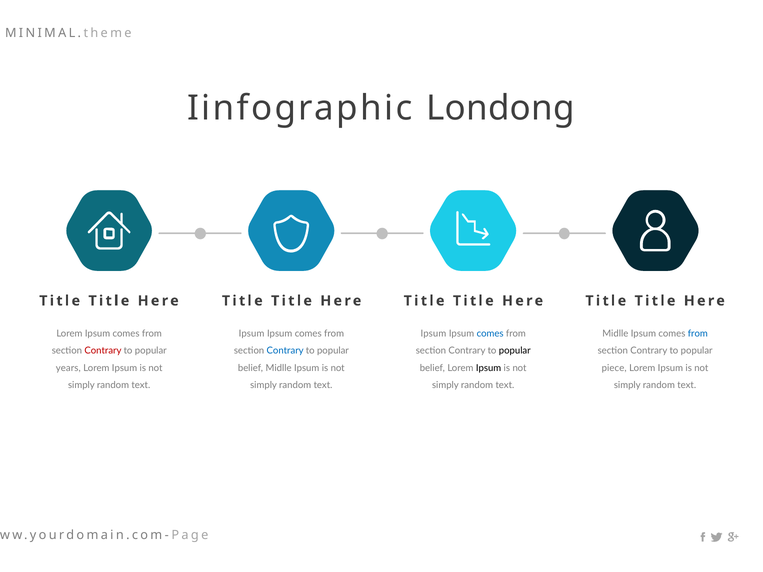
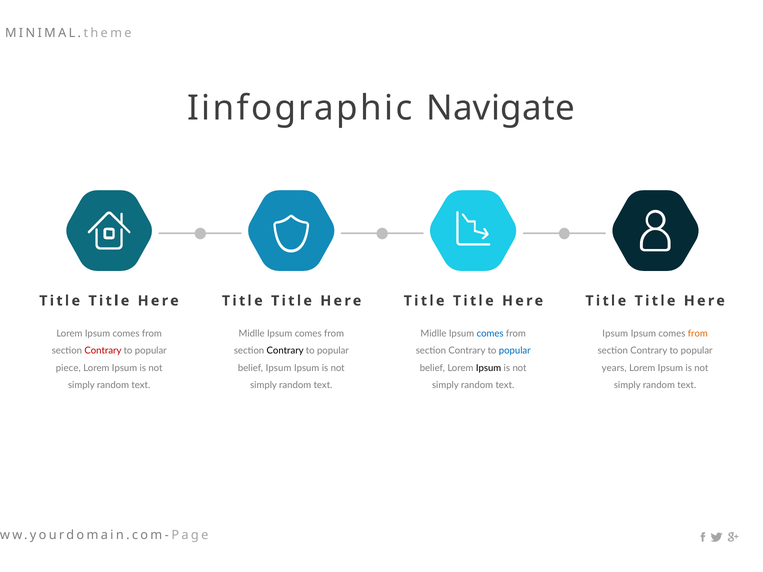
Londong: Londong -> Navigate (500, 108)
Ipsum: Ipsum -> Midlle (252, 334)
Ipsum: Ipsum -> Midlle (433, 334)
Midlle: Midlle -> Ipsum (615, 334)
from colour: blue -> orange (698, 334)
Contrary colour: blue -> black (285, 351)
popular colour: black -> blue (515, 351)
years: years -> piece (68, 368)
belief Midlle: Midlle -> Ipsum (278, 368)
piece: piece -> years (614, 368)
